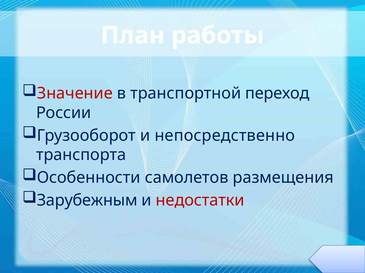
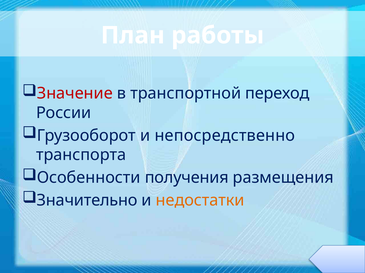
самолетов: самолетов -> получения (187, 178)
Зарубежным: Зарубежным -> Значительно (87, 201)
недостатки colour: red -> orange (200, 201)
